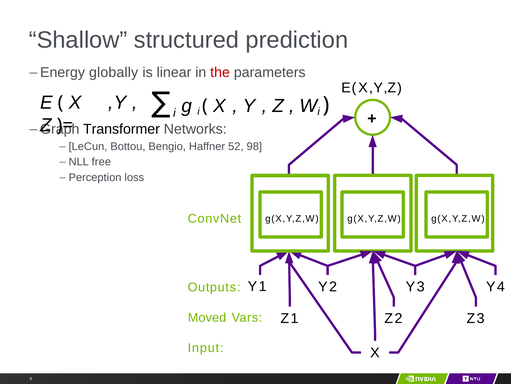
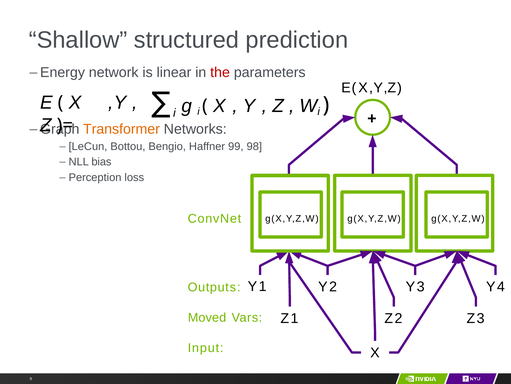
globally: globally -> network (114, 72)
Transformer colour: black -> orange (121, 129)
52: 52 -> 99 (236, 146)
free: free -> bias (101, 162)
